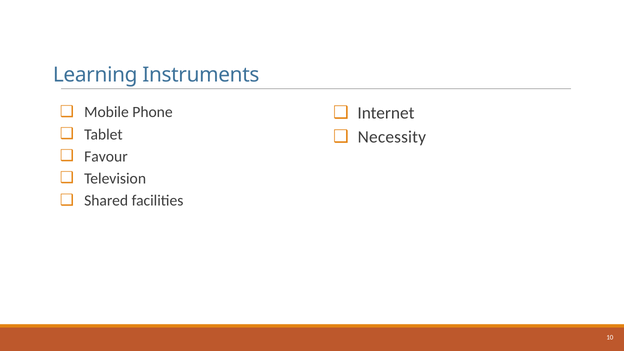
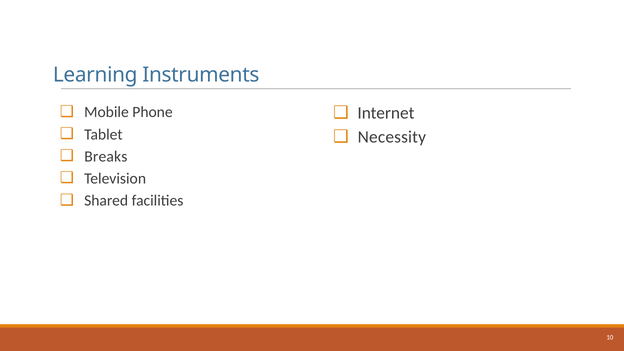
Favour: Favour -> Breaks (106, 156)
